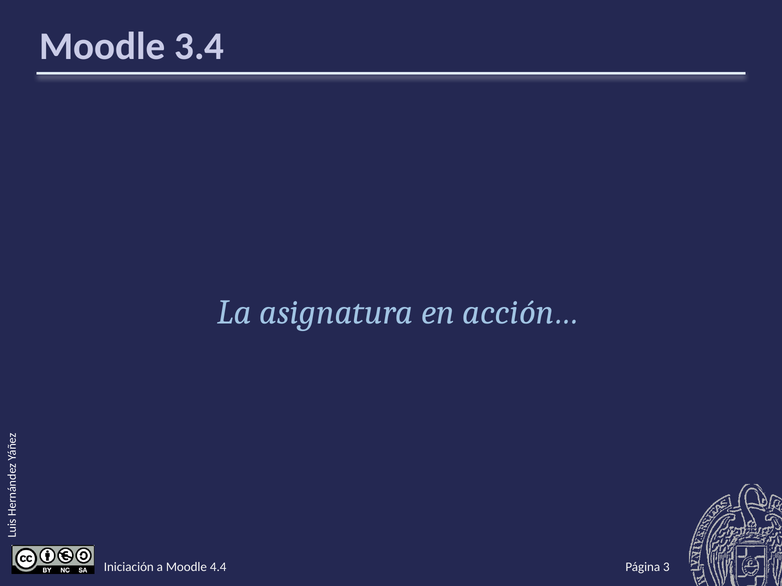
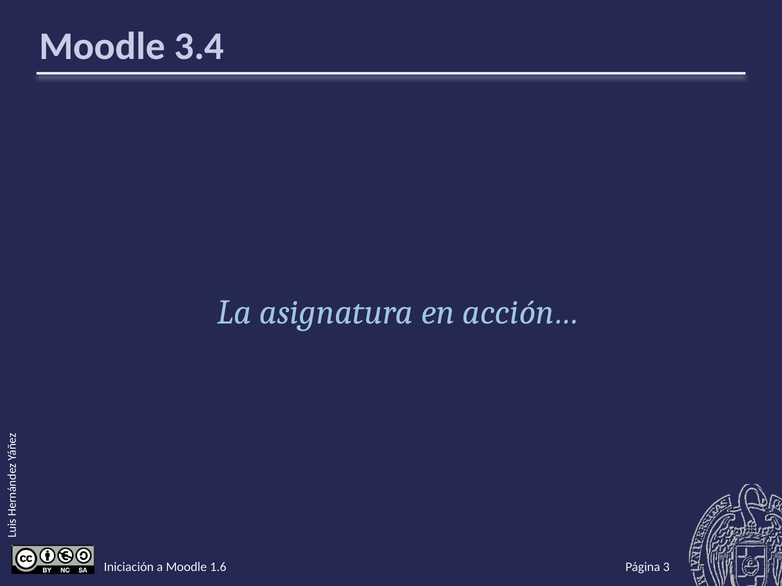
4.4: 4.4 -> 1.6 (218, 568)
